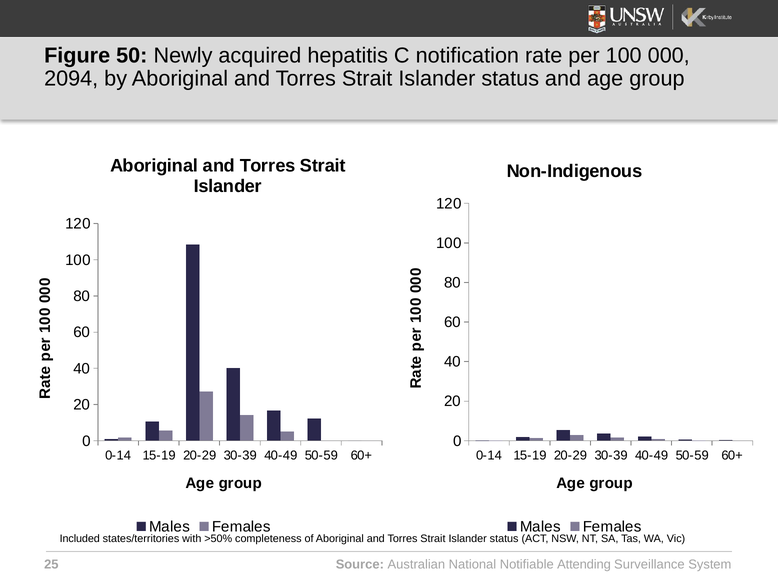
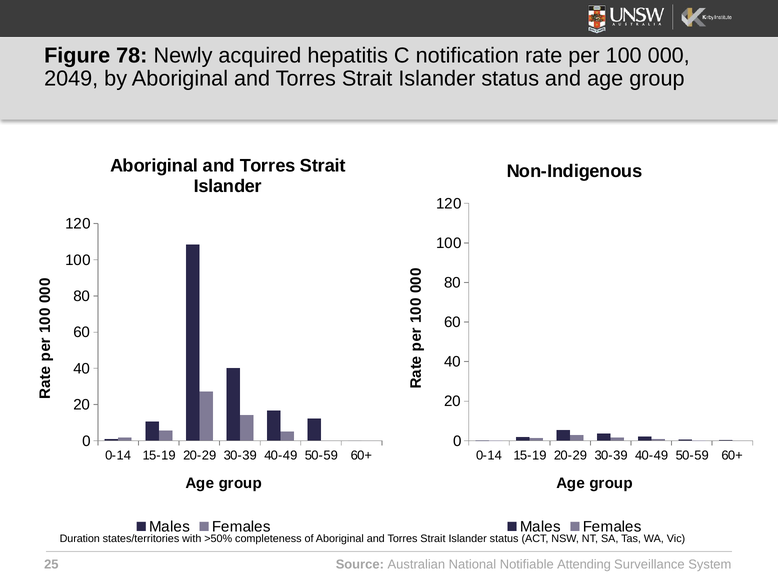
50: 50 -> 78 (132, 55)
2094: 2094 -> 2049 (71, 79)
Included: Included -> Duration (80, 538)
